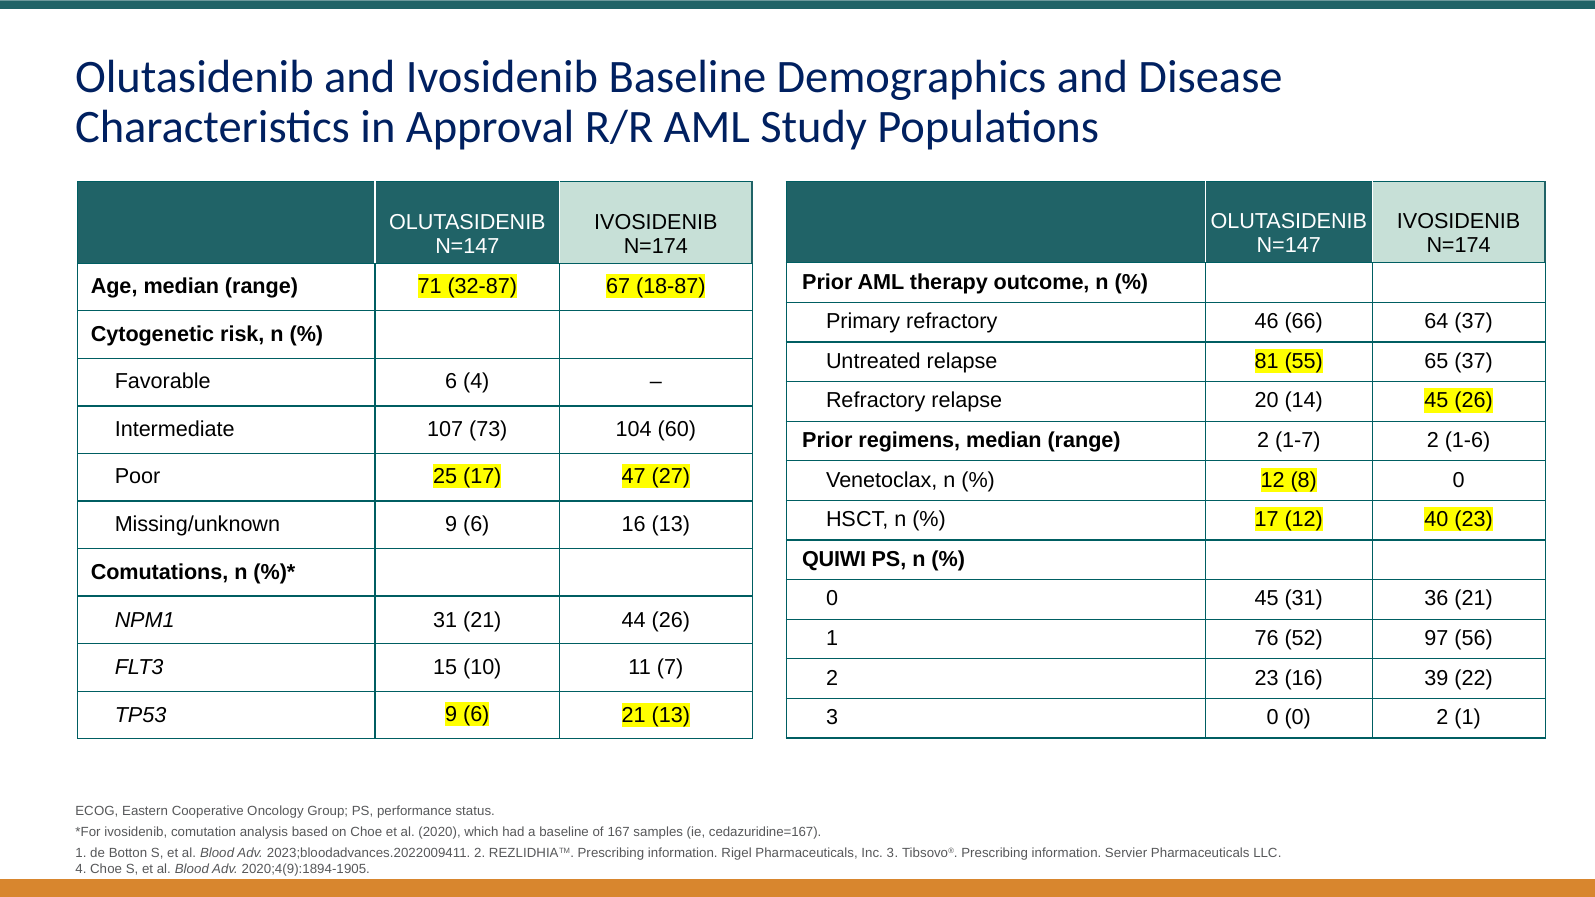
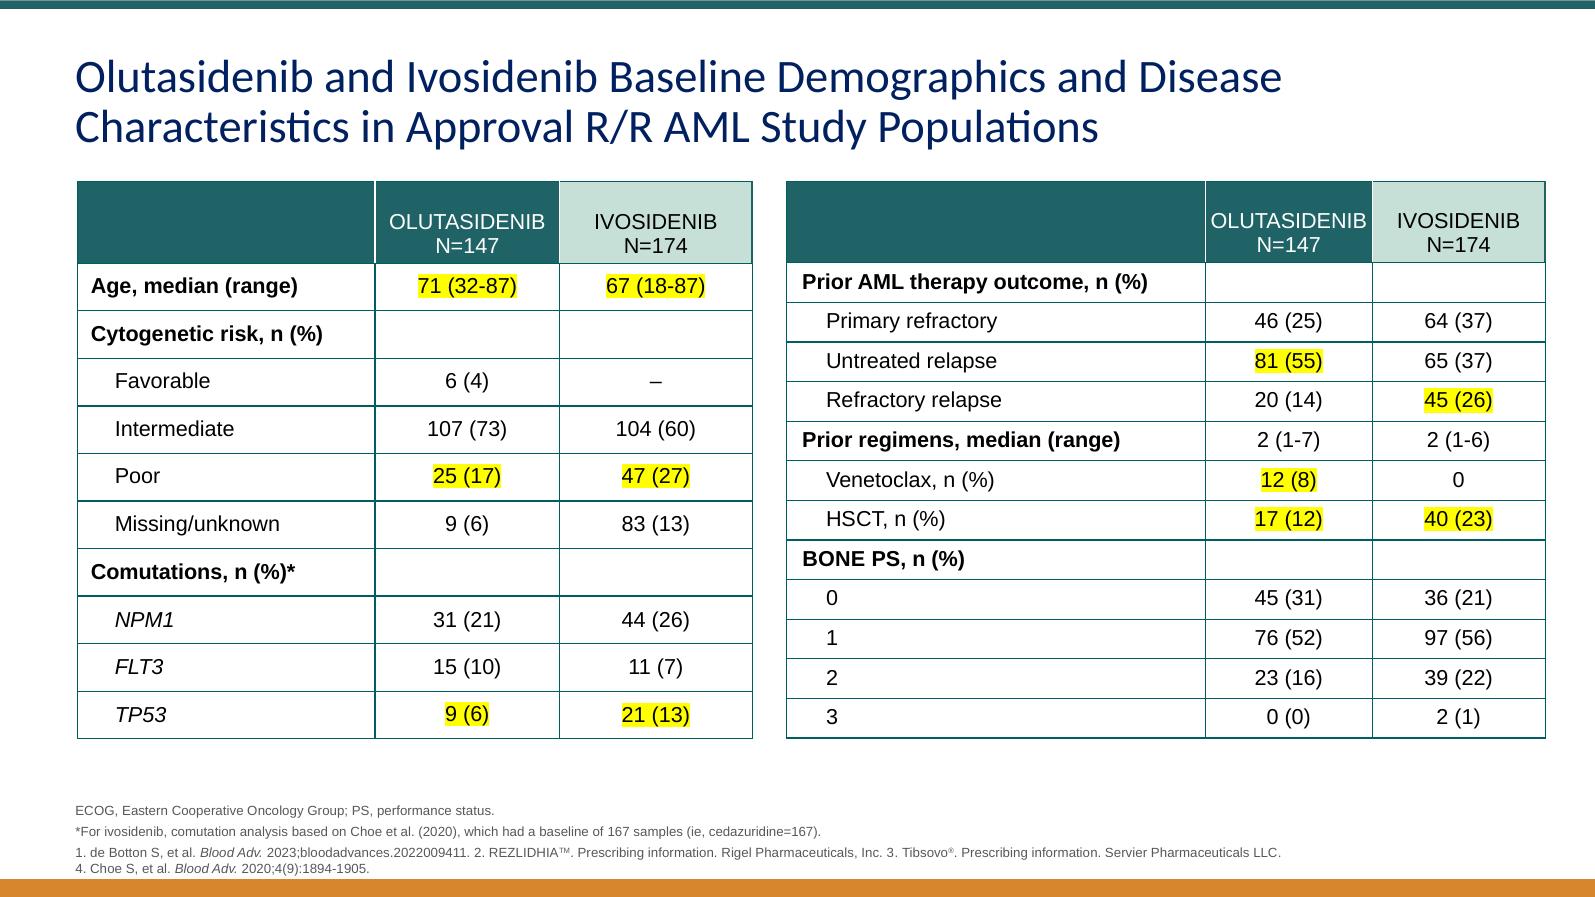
46 66: 66 -> 25 (1304, 322)
6 16: 16 -> 83 (634, 524)
QUIWI: QUIWI -> BONE (834, 559)
